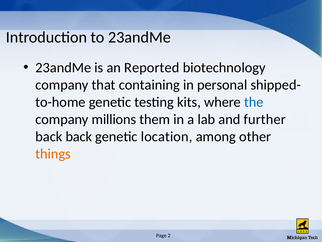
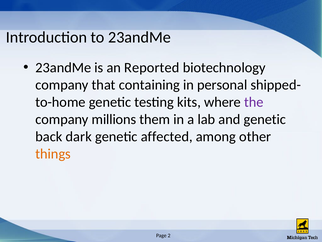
the colour: blue -> purple (254, 102)
and further: further -> genetic (265, 119)
back back: back -> dark (79, 136)
location: location -> affected (167, 136)
